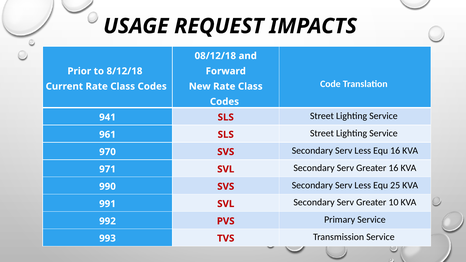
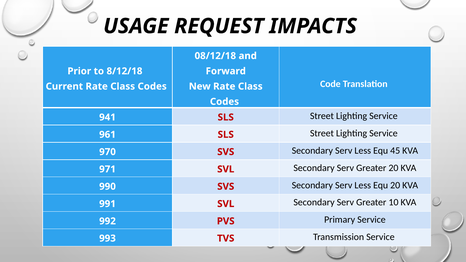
Equ 16: 16 -> 45 (395, 151)
Greater 16: 16 -> 20 (393, 168)
Equ 25: 25 -> 20 (395, 185)
